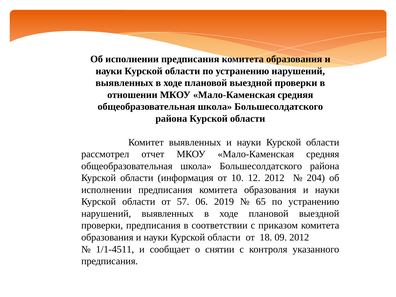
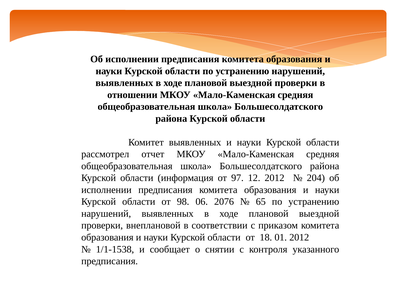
10: 10 -> 97 (237, 178)
57: 57 -> 98 (183, 202)
2019: 2019 -> 2076 (224, 202)
проверки предписания: предписания -> внеплановой (153, 225)
09: 09 -> 01 (281, 237)
1/1-4511: 1/1-4511 -> 1/1-1538 (115, 249)
